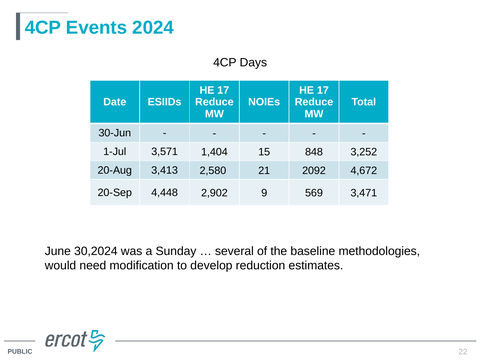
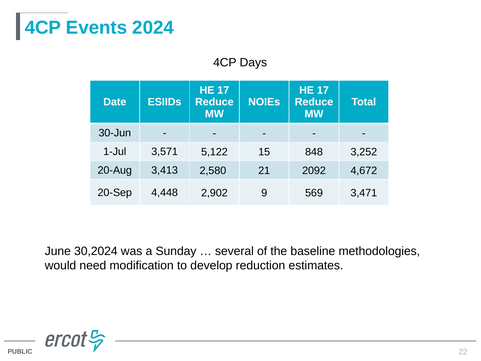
1,404: 1,404 -> 5,122 (214, 152)
